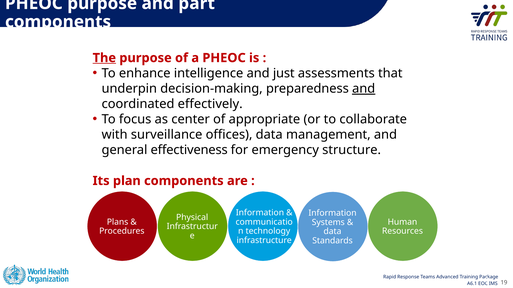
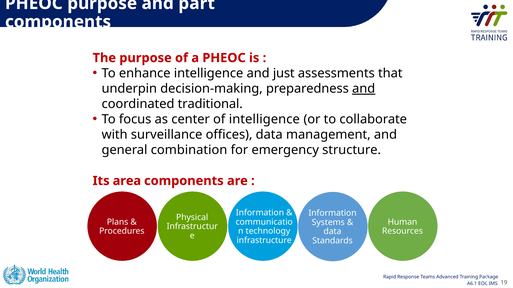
The underline: present -> none (104, 58)
effectively: effectively -> traditional (210, 104)
of appropriate: appropriate -> intelligence (264, 120)
effectiveness: effectiveness -> combination (189, 150)
plan: plan -> area (127, 181)
